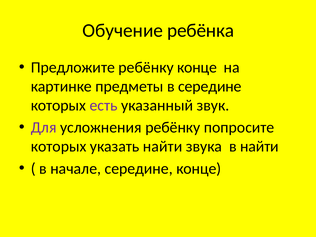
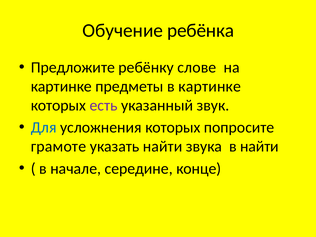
ребёнку конце: конце -> слове (197, 67)
в середине: середине -> картинке (210, 86)
Для colour: purple -> blue (44, 128)
усложнения ребёнку: ребёнку -> которых (173, 128)
которых: которых -> грамоте (58, 146)
